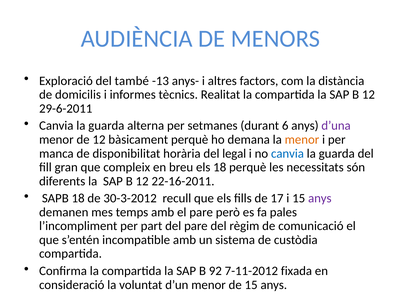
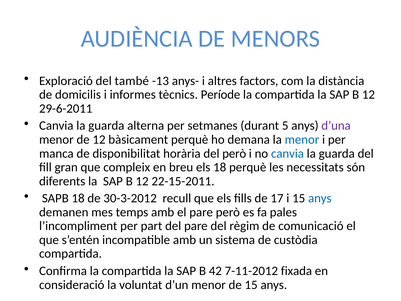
Realitat: Realitat -> Període (221, 95)
6: 6 -> 5 (285, 126)
menor colour: orange -> blue (302, 139)
del legal: legal -> però (234, 153)
22-16-2011: 22-16-2011 -> 22-15-2011 (183, 181)
anys colour: purple -> blue (320, 198)
92: 92 -> 42 (215, 271)
